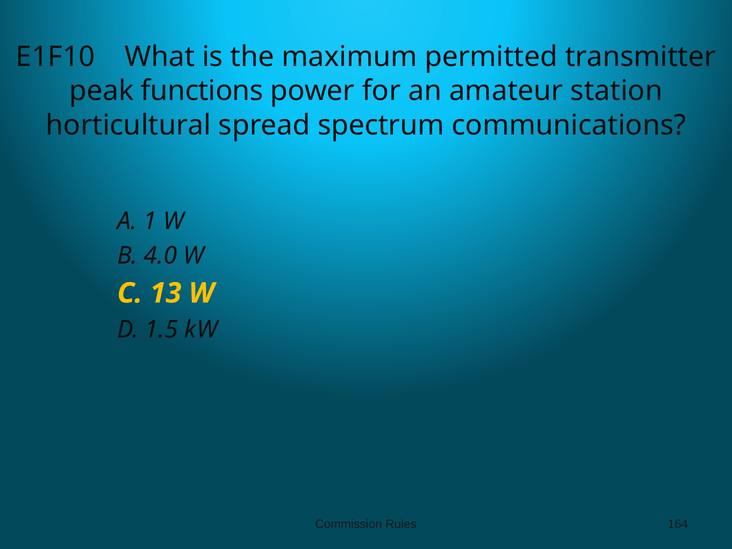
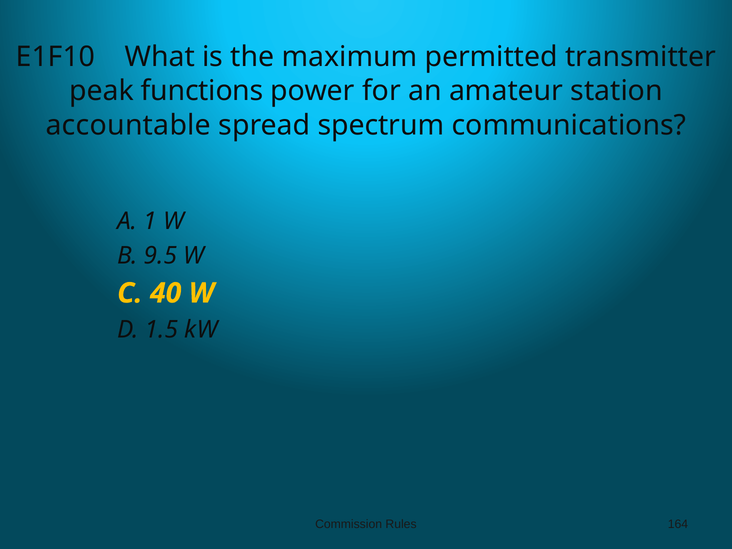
horticultural: horticultural -> accountable (128, 125)
4.0: 4.0 -> 9.5 (160, 255)
13: 13 -> 40 (166, 293)
